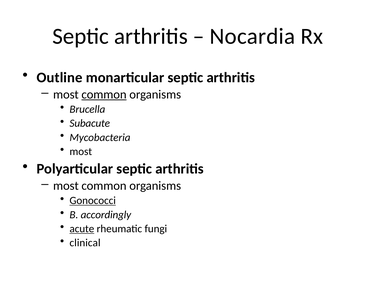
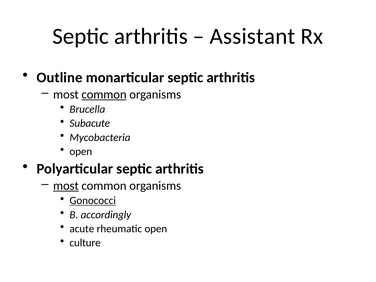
Nocardia: Nocardia -> Assistant (252, 36)
most: most -> open (81, 152)
most underline: none -> present (66, 186)
acute underline: present -> none (82, 229)
rheumatic fungi: fungi -> open (156, 229)
clinical: clinical -> culture (85, 243)
